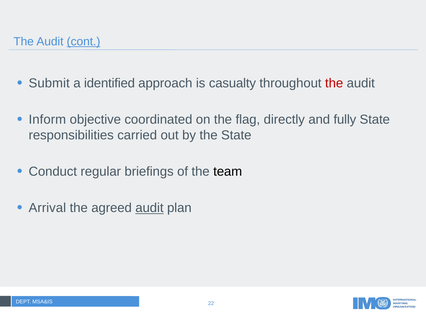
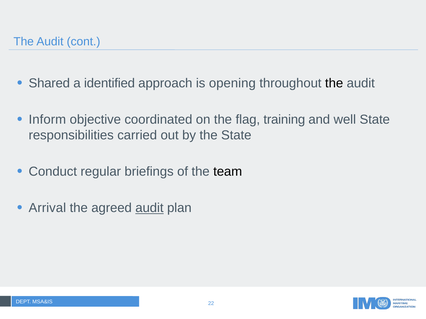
cont underline: present -> none (84, 42)
Submit: Submit -> Shared (49, 83)
casualty: casualty -> opening (232, 83)
the colour: red -> black (334, 83)
directly: directly -> training (284, 120)
fully: fully -> well (345, 120)
